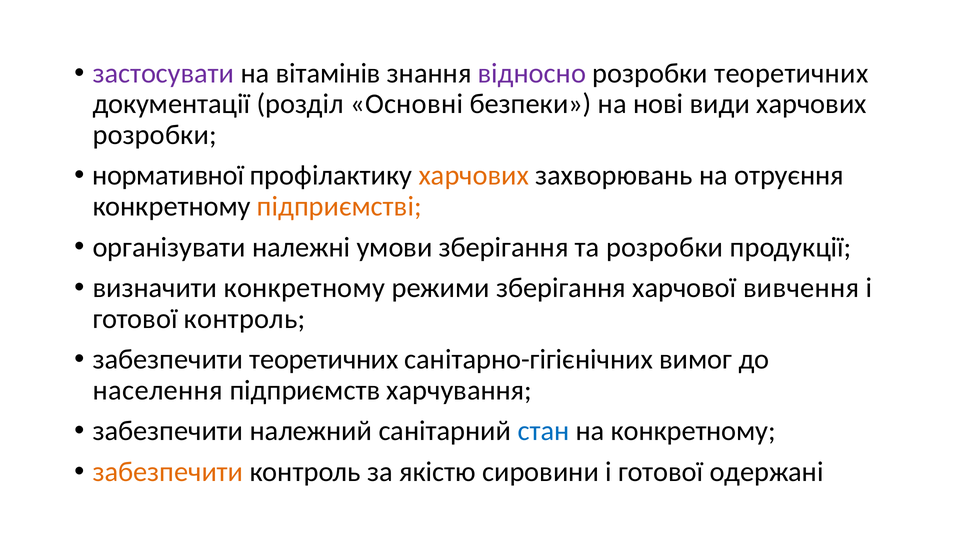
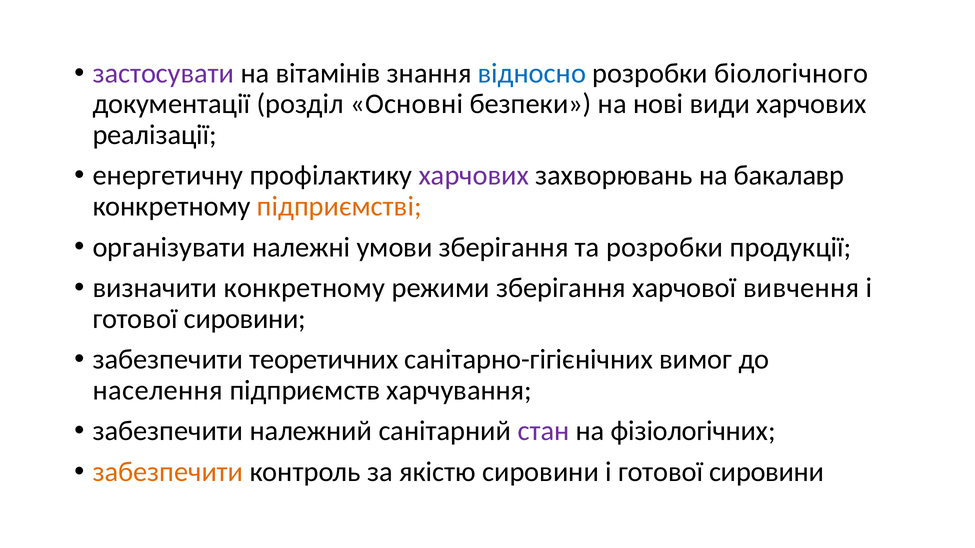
відносно colour: purple -> blue (532, 73)
розробки теоретичних: теоретичних -> біологічного (791, 73)
розробки: розробки -> реалізації (155, 135)
нормативної: нормативної -> енергетичну (168, 176)
харчових colour: orange -> purple (474, 176)
отруєння: отруєння -> бакалавр (789, 176)
контроль: контроль -> сировини (245, 319)
стан colour: blue -> purple (543, 431)
на конкретному: конкретному -> фізіологічних (693, 431)
сировини і готової одержані: одержані -> сировини (767, 472)
